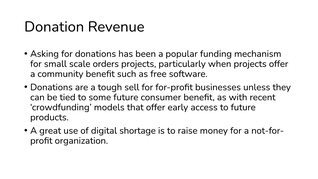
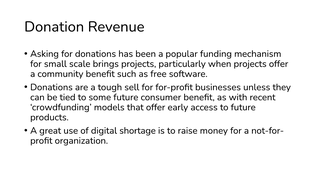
orders: orders -> brings (106, 64)
